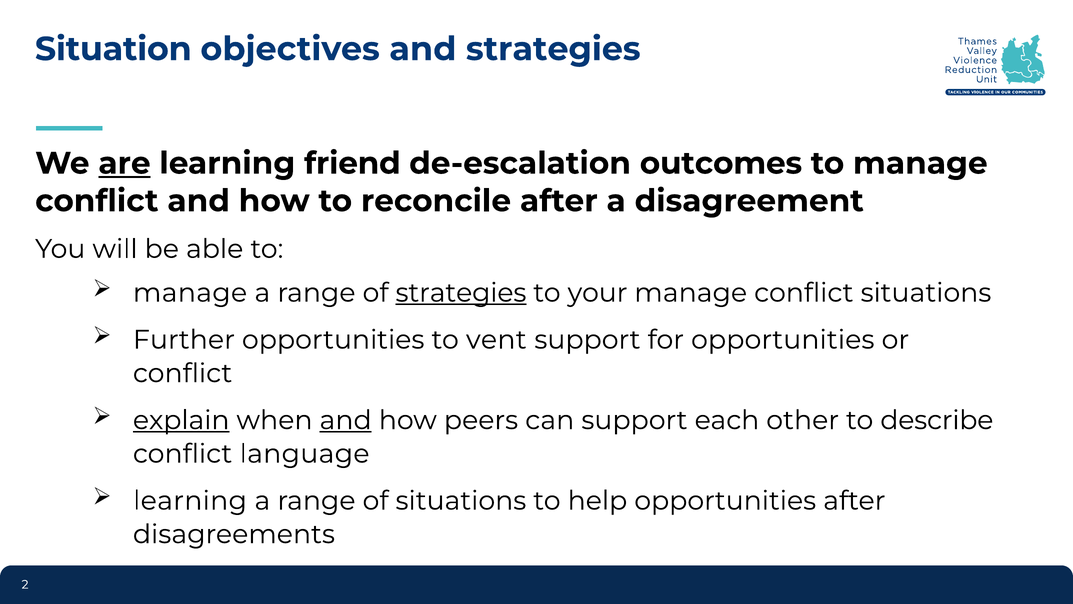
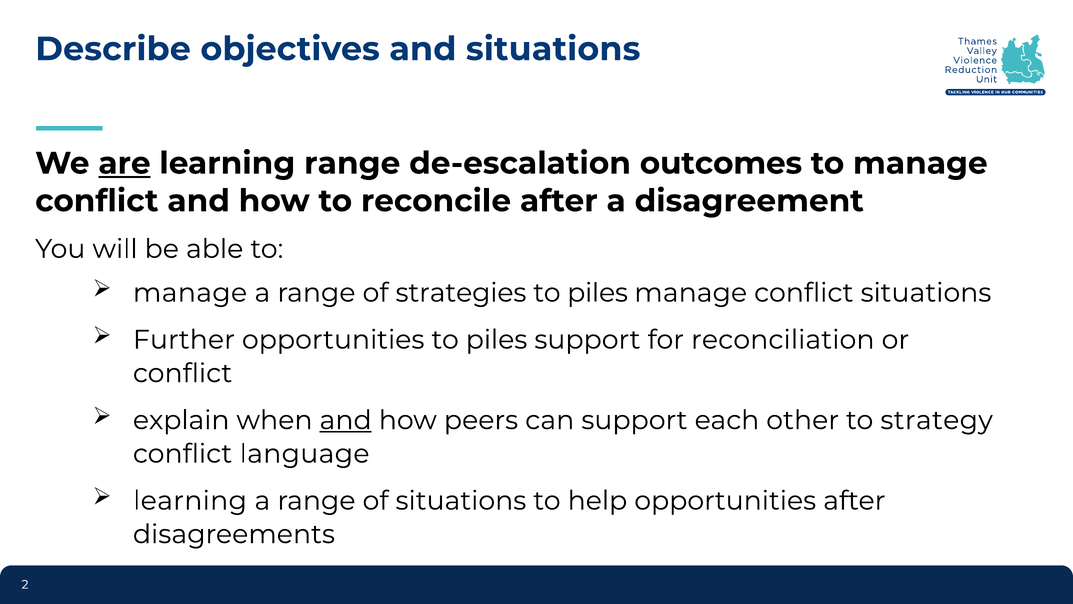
Situation: Situation -> Describe (113, 49)
and strategies: strategies -> situations (553, 49)
learning friend: friend -> range (352, 163)
strategies underline: present -> none (461, 293)
your: your -> piles (598, 293)
opportunities to vent: vent -> piles (497, 340)
for opportunities: opportunities -> reconciliation (783, 340)
explain underline: present -> none (181, 420)
describe: describe -> strategy (937, 420)
